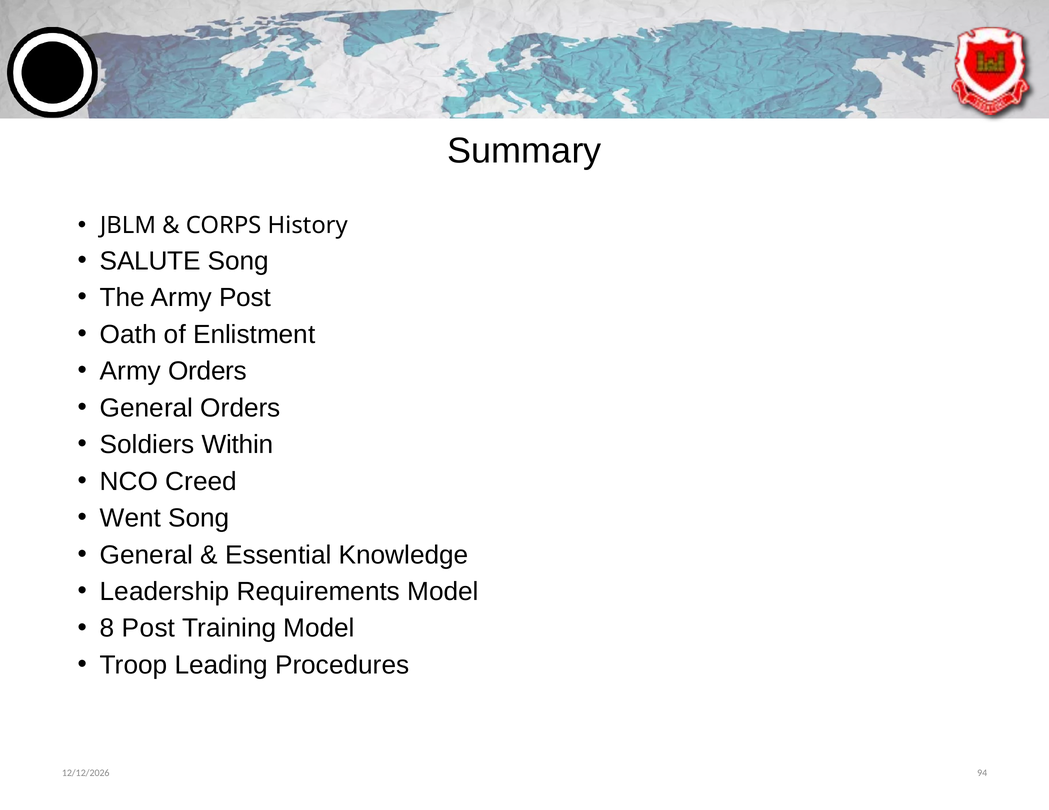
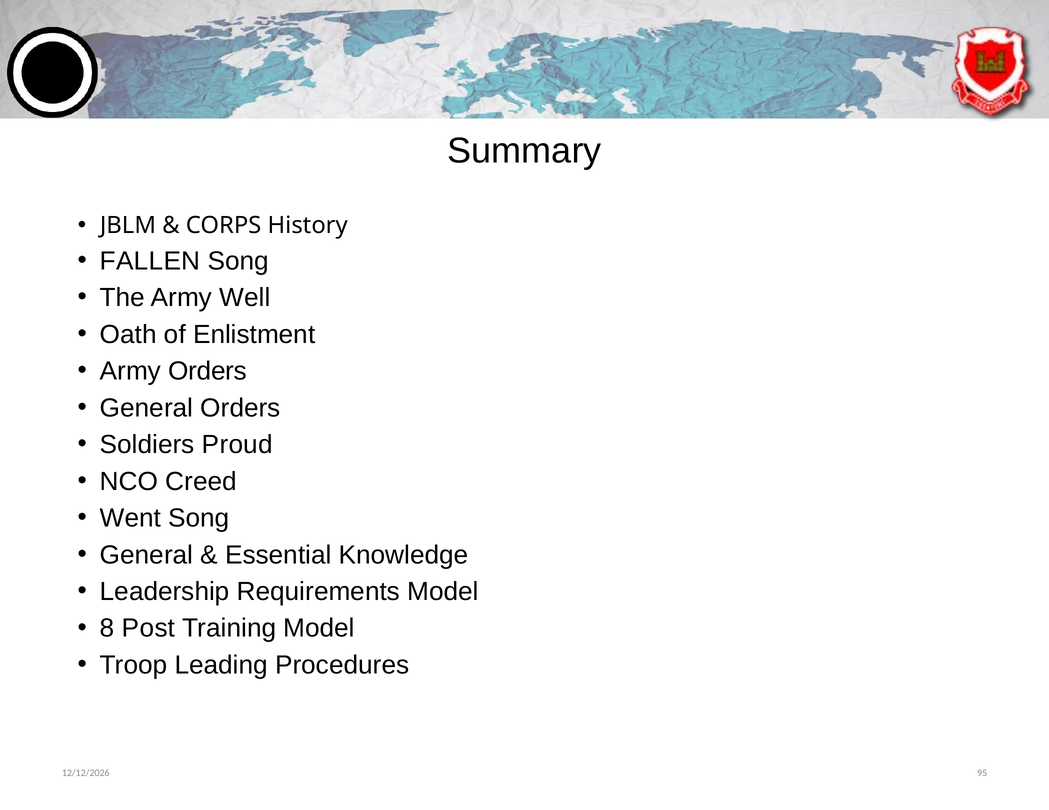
SALUTE: SALUTE -> FALLEN (150, 261)
Army Post: Post -> Well (245, 298)
Within: Within -> Proud (237, 445)
94: 94 -> 95 (982, 773)
